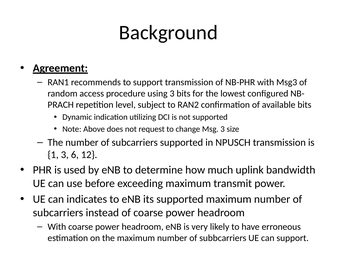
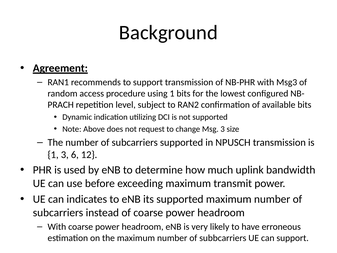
using 3: 3 -> 1 (172, 94)
